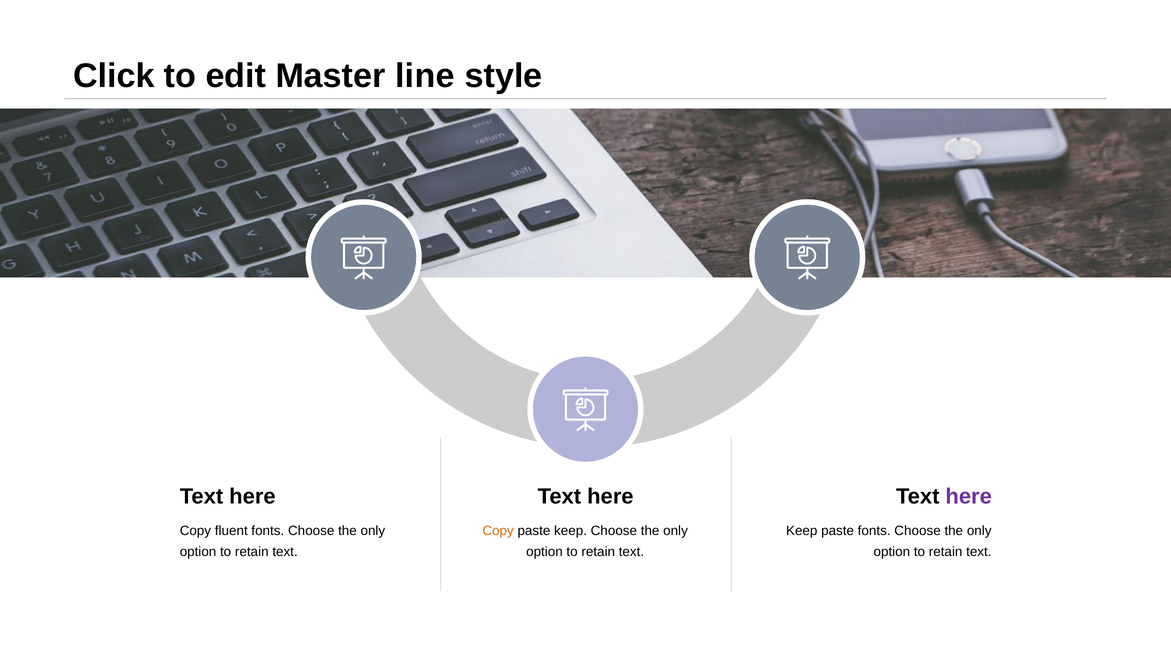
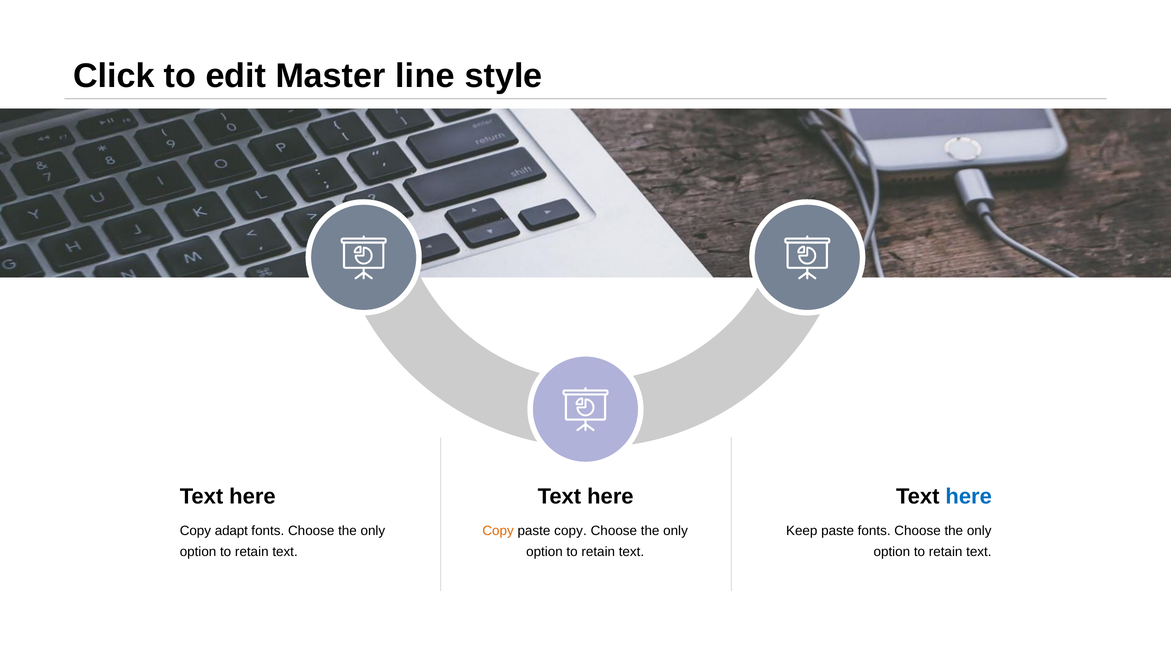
here colour: purple -> blue (969, 496)
fluent: fluent -> adapt (231, 531)
paste keep: keep -> copy (570, 531)
